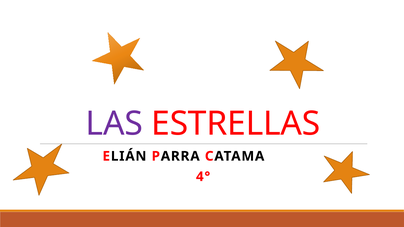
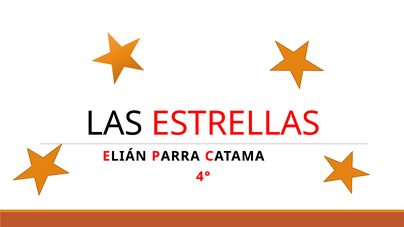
LAS colour: purple -> black (114, 124)
